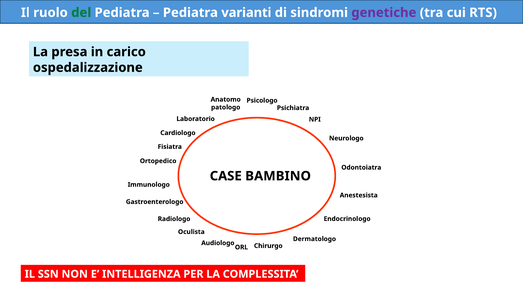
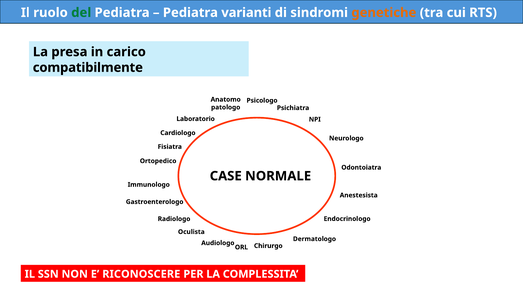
genetiche colour: purple -> orange (384, 13)
ospedalizzazione: ospedalizzazione -> compatibilmente (88, 68)
BAMBINO: BAMBINO -> NORMALE (278, 176)
INTELLIGENZA: INTELLIGENZA -> RICONOSCERE (141, 274)
